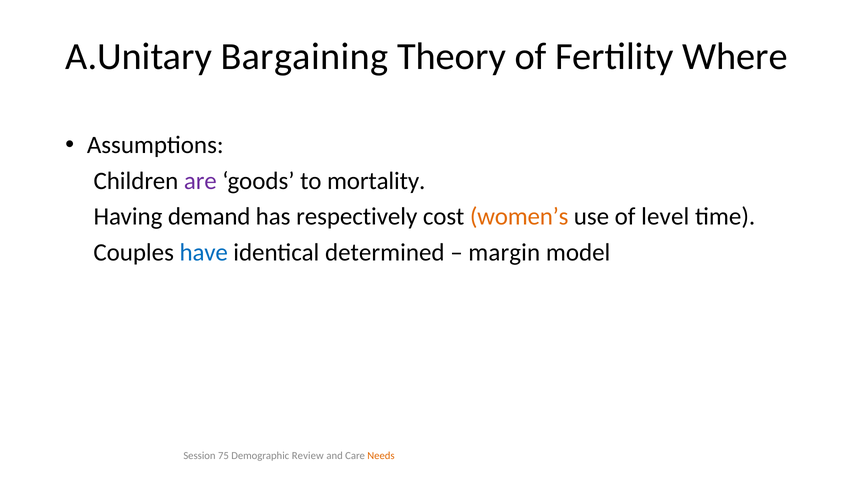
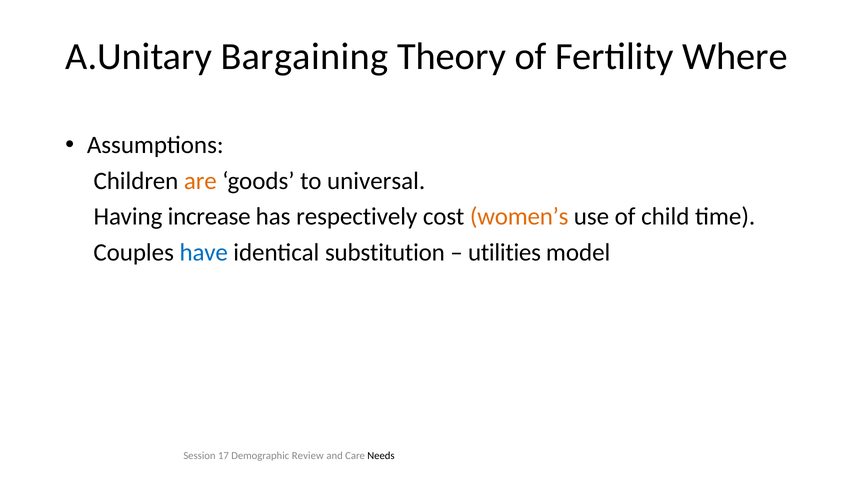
are colour: purple -> orange (200, 181)
mortality: mortality -> universal (376, 181)
demand: demand -> increase (209, 217)
level: level -> child (665, 217)
determined: determined -> substitution (385, 253)
margin: margin -> utilities (504, 253)
75: 75 -> 17 (223, 456)
Needs colour: orange -> black (381, 456)
